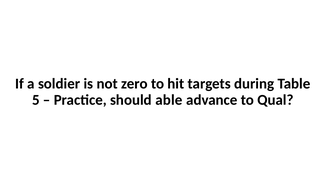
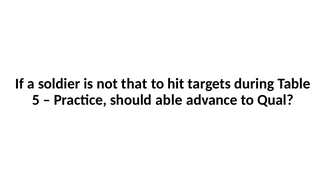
zero: zero -> that (134, 84)
